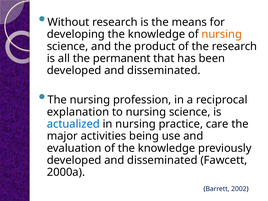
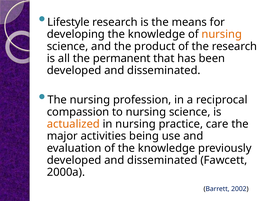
Without: Without -> Lifestyle (69, 22)
explanation: explanation -> compassion (78, 112)
actualized colour: blue -> orange (73, 124)
